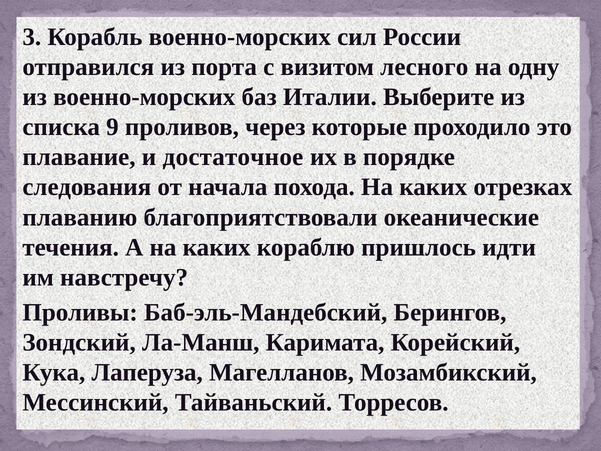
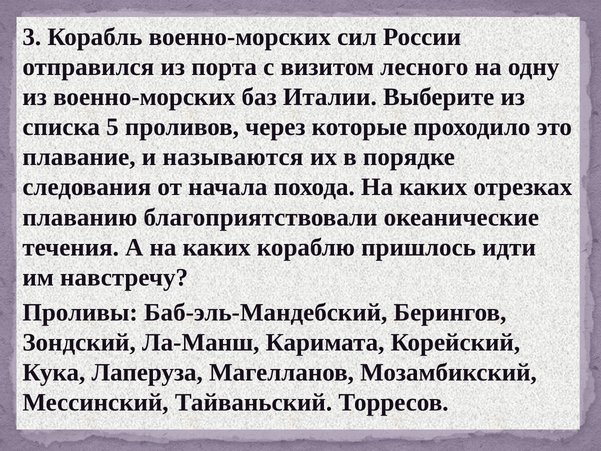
9: 9 -> 5 (112, 127)
достаточное: достаточное -> называются (233, 157)
